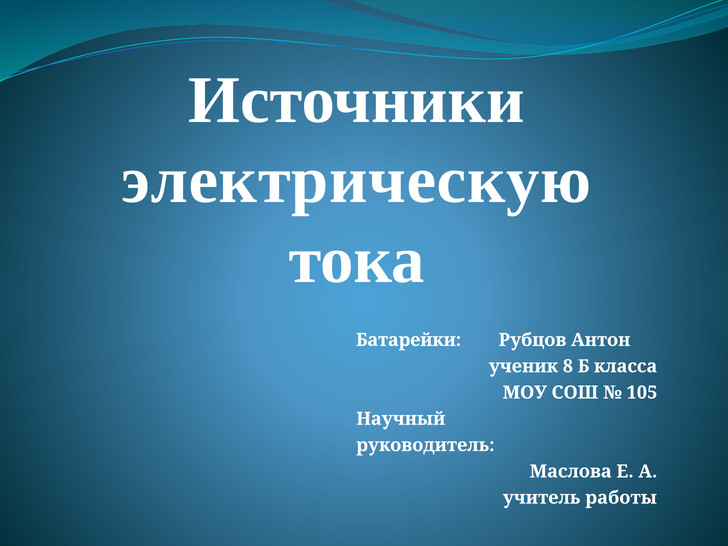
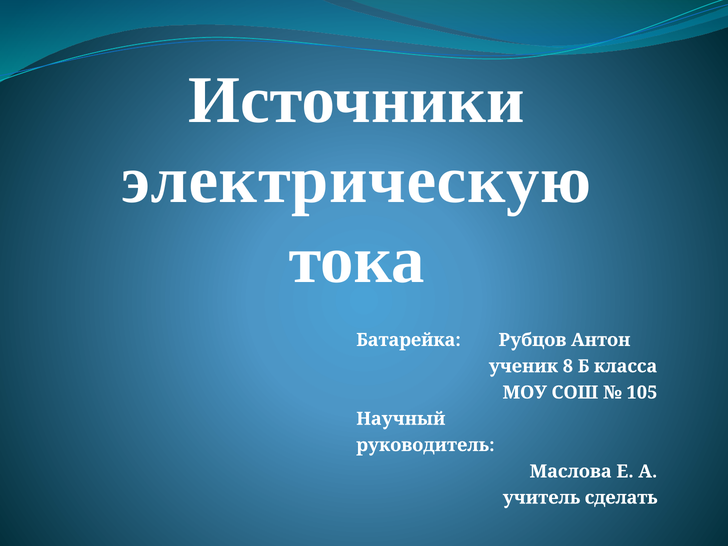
Батарейки: Батарейки -> Батарейка (409, 340)
работы: работы -> сделать (621, 498)
